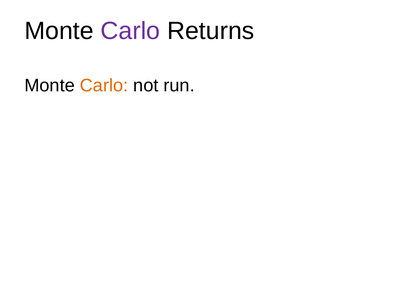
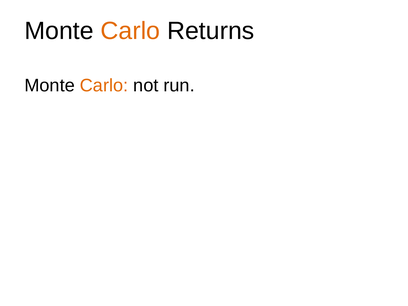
Carlo colour: purple -> orange (130, 31)
